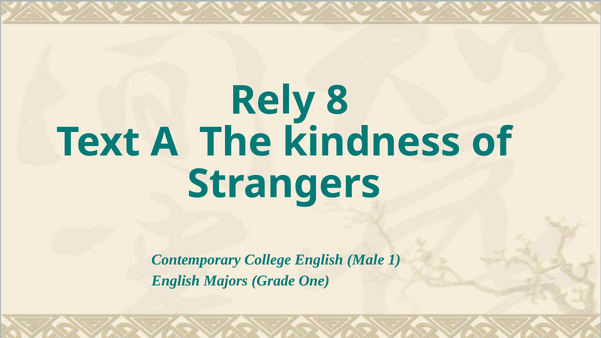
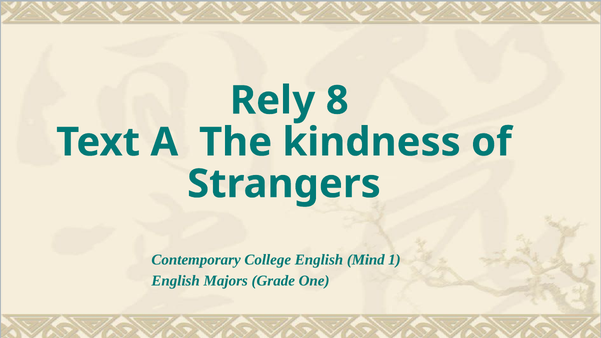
Male: Male -> Mind (366, 260)
